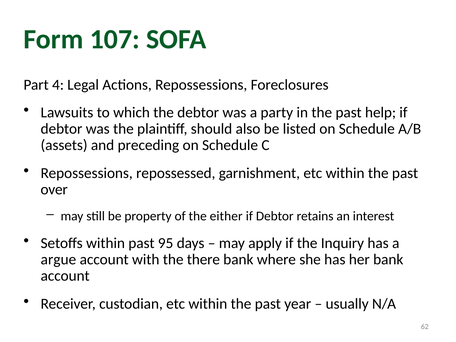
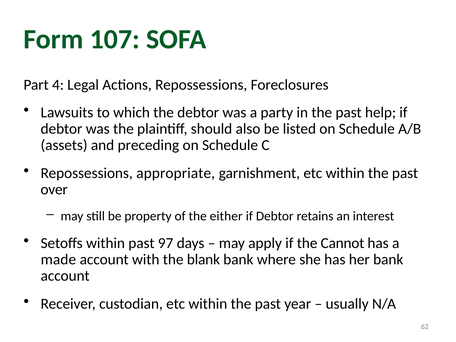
repossessed: repossessed -> appropriate (176, 173)
95: 95 -> 97 (166, 243)
Inquiry: Inquiry -> Cannot (343, 243)
argue: argue -> made (58, 259)
there: there -> blank (203, 259)
